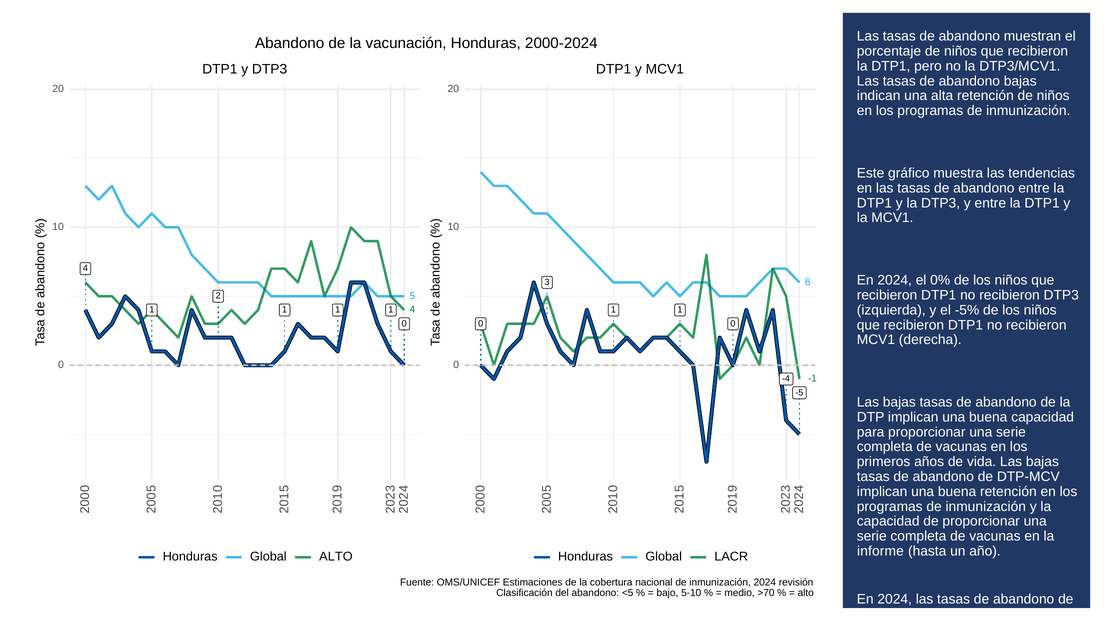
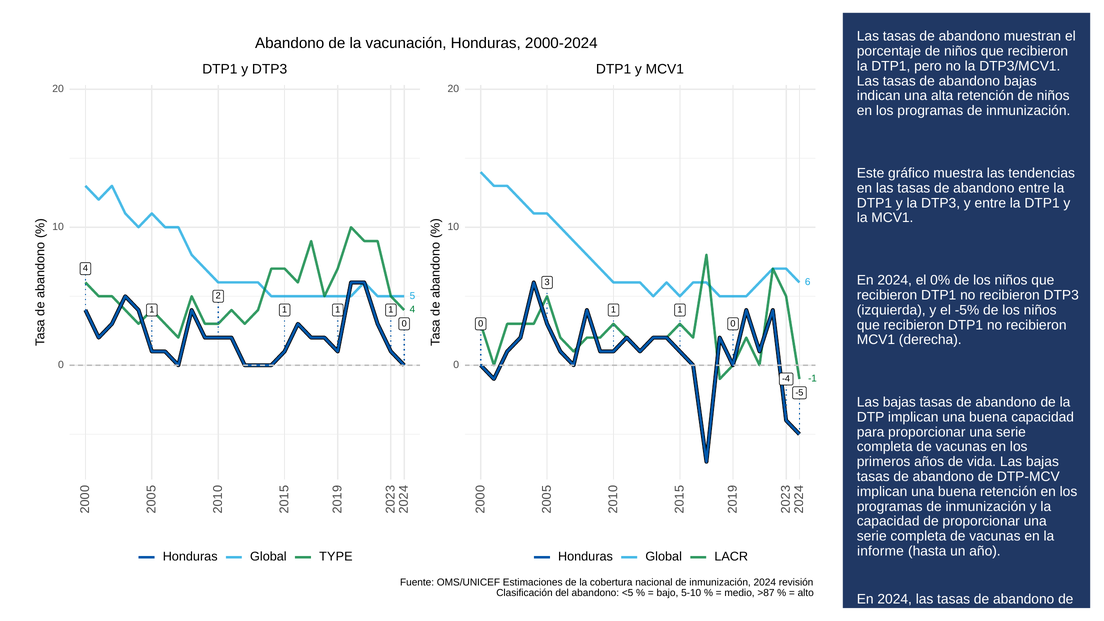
Global ALTO: ALTO -> TYPE (336, 557)
>70: >70 -> >87 (766, 593)
